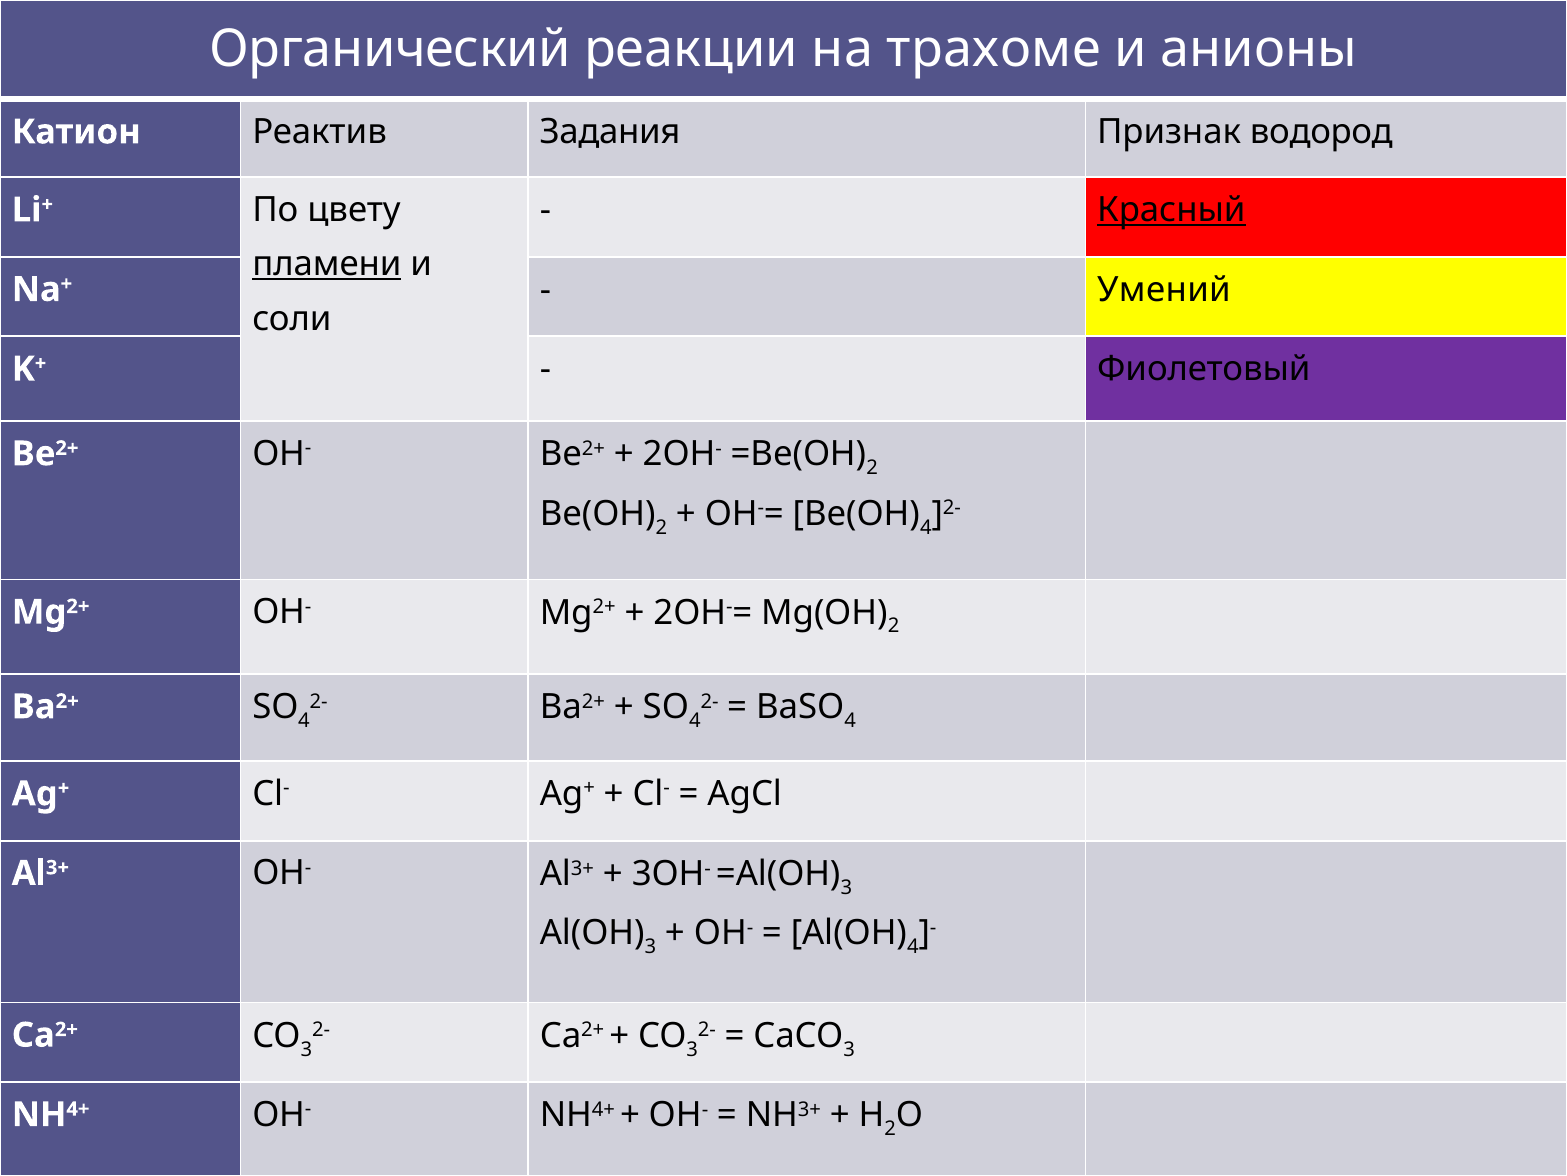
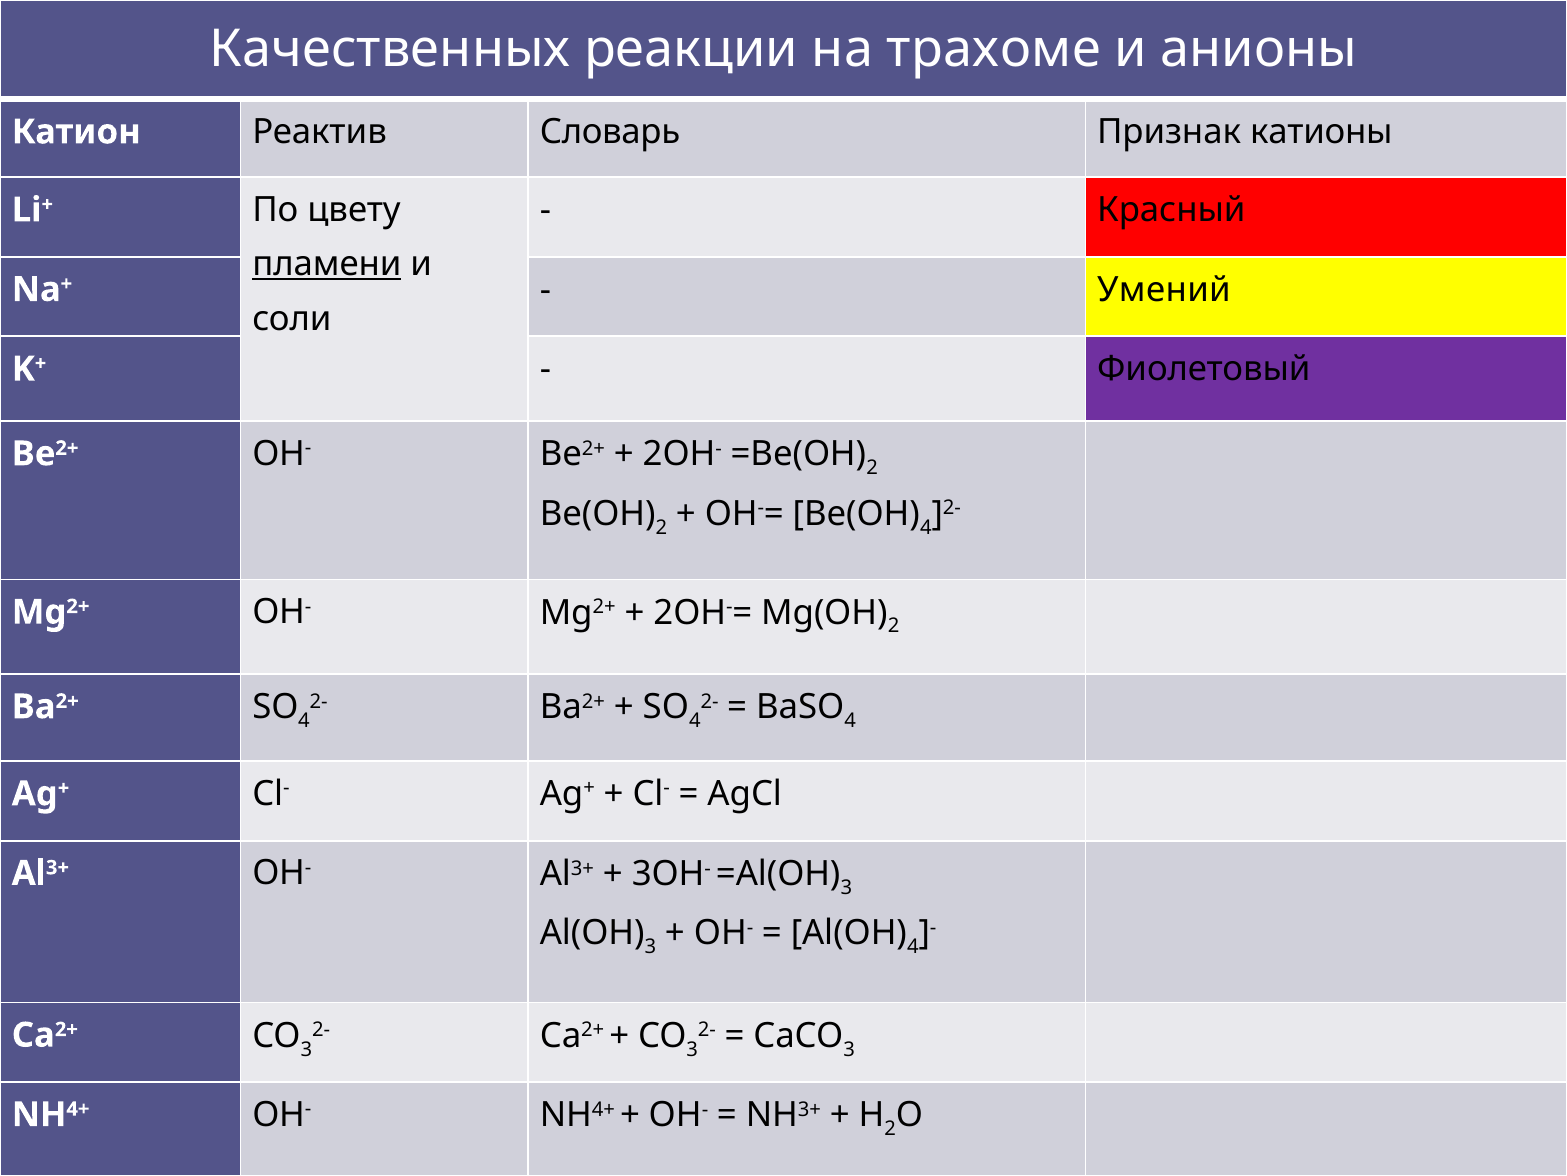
Органический: Органический -> Качественных (390, 49)
Задания: Задания -> Словарь (610, 132)
водород: водород -> катионы (1321, 132)
Красный underline: present -> none (1171, 210)
